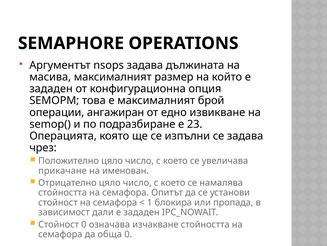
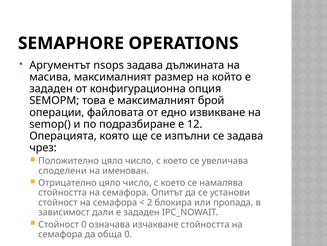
ангажиран: ангажиран -> файловата (116, 112)
23: 23 -> 12 (195, 124)
прикачане: прикачане -> споделени (62, 170)
1: 1 -> 2 (150, 202)
